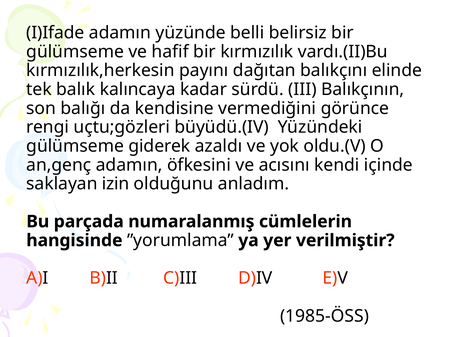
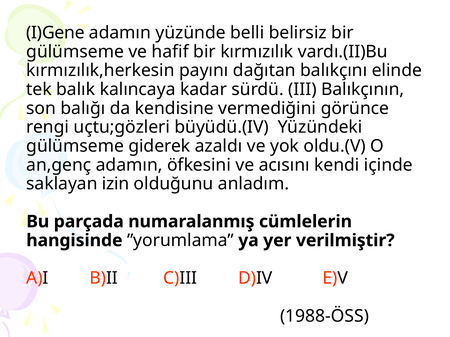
I)Ifade: I)Ifade -> I)Gene (55, 33)
1985-ÖSS: 1985-ÖSS -> 1988-ÖSS (324, 316)
